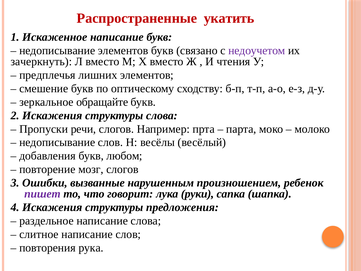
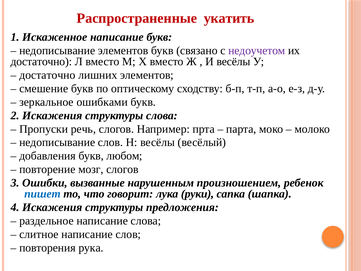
зачеркнуть: зачеркнуть -> достаточно (41, 62)
И чтения: чтения -> весёлы (233, 62)
предплечья: предплечья -> достаточно (47, 75)
обращайте: обращайте -> ошибками (102, 102)
речи: речи -> речь (83, 129)
пишет colour: purple -> blue (42, 194)
